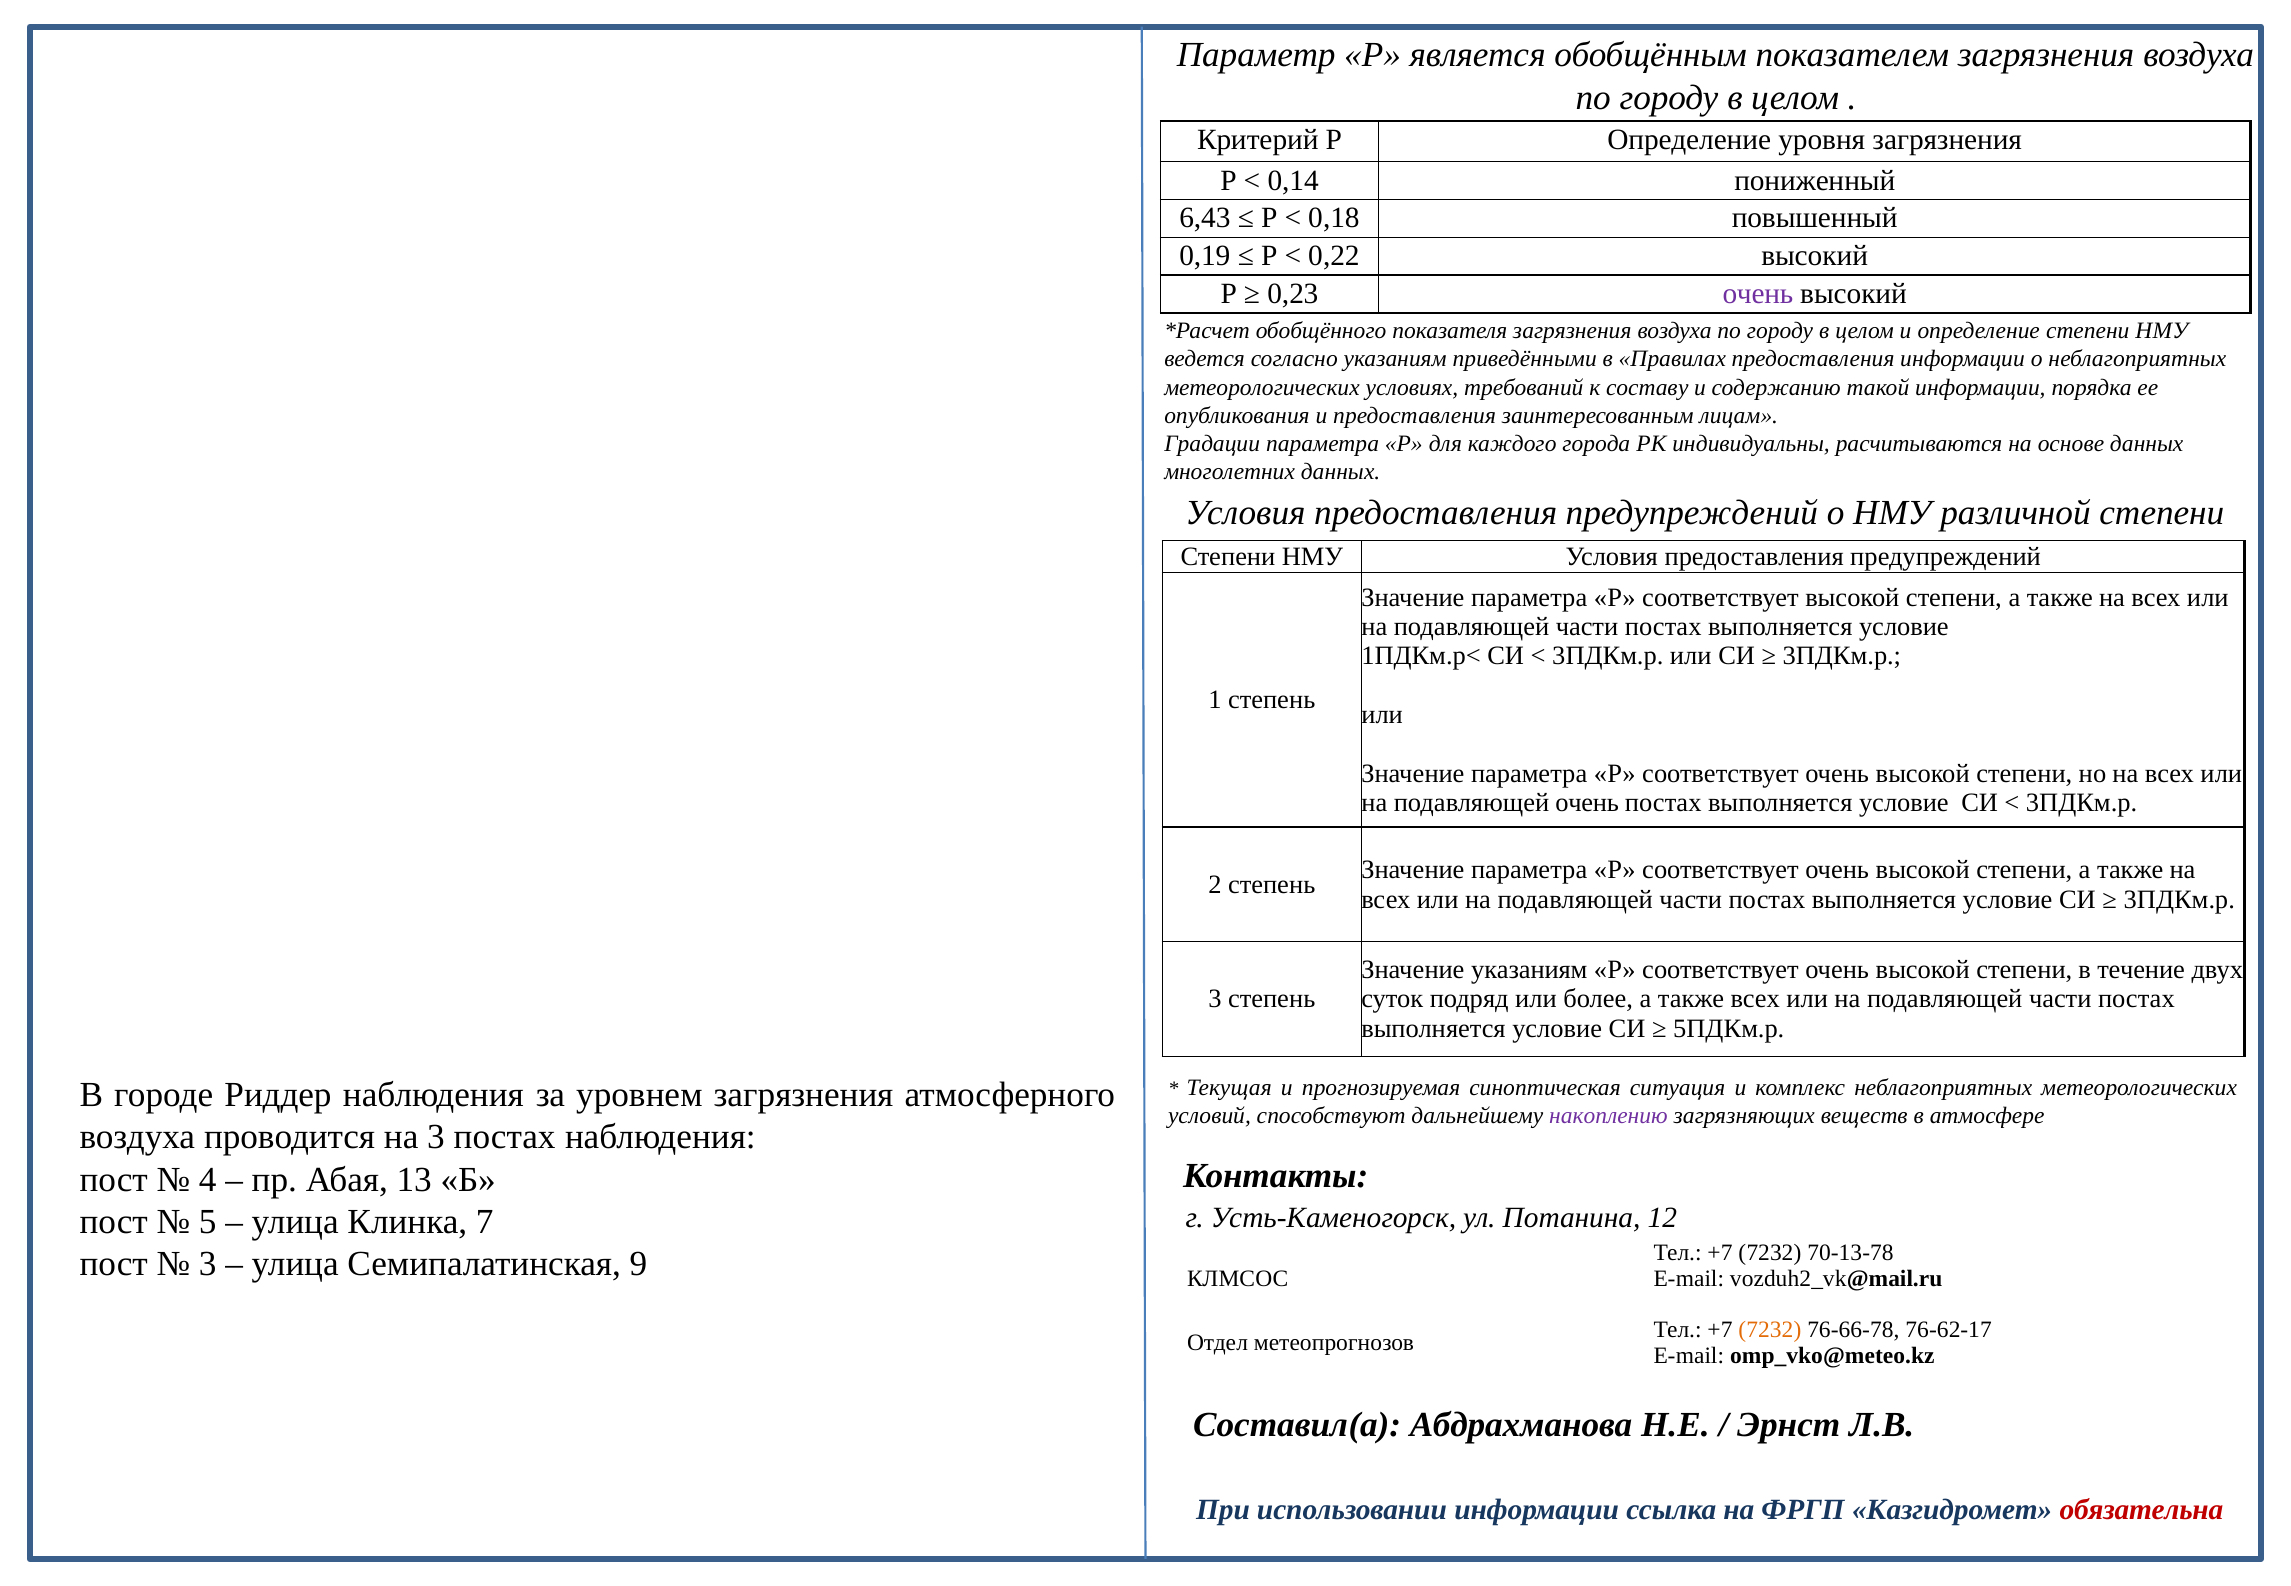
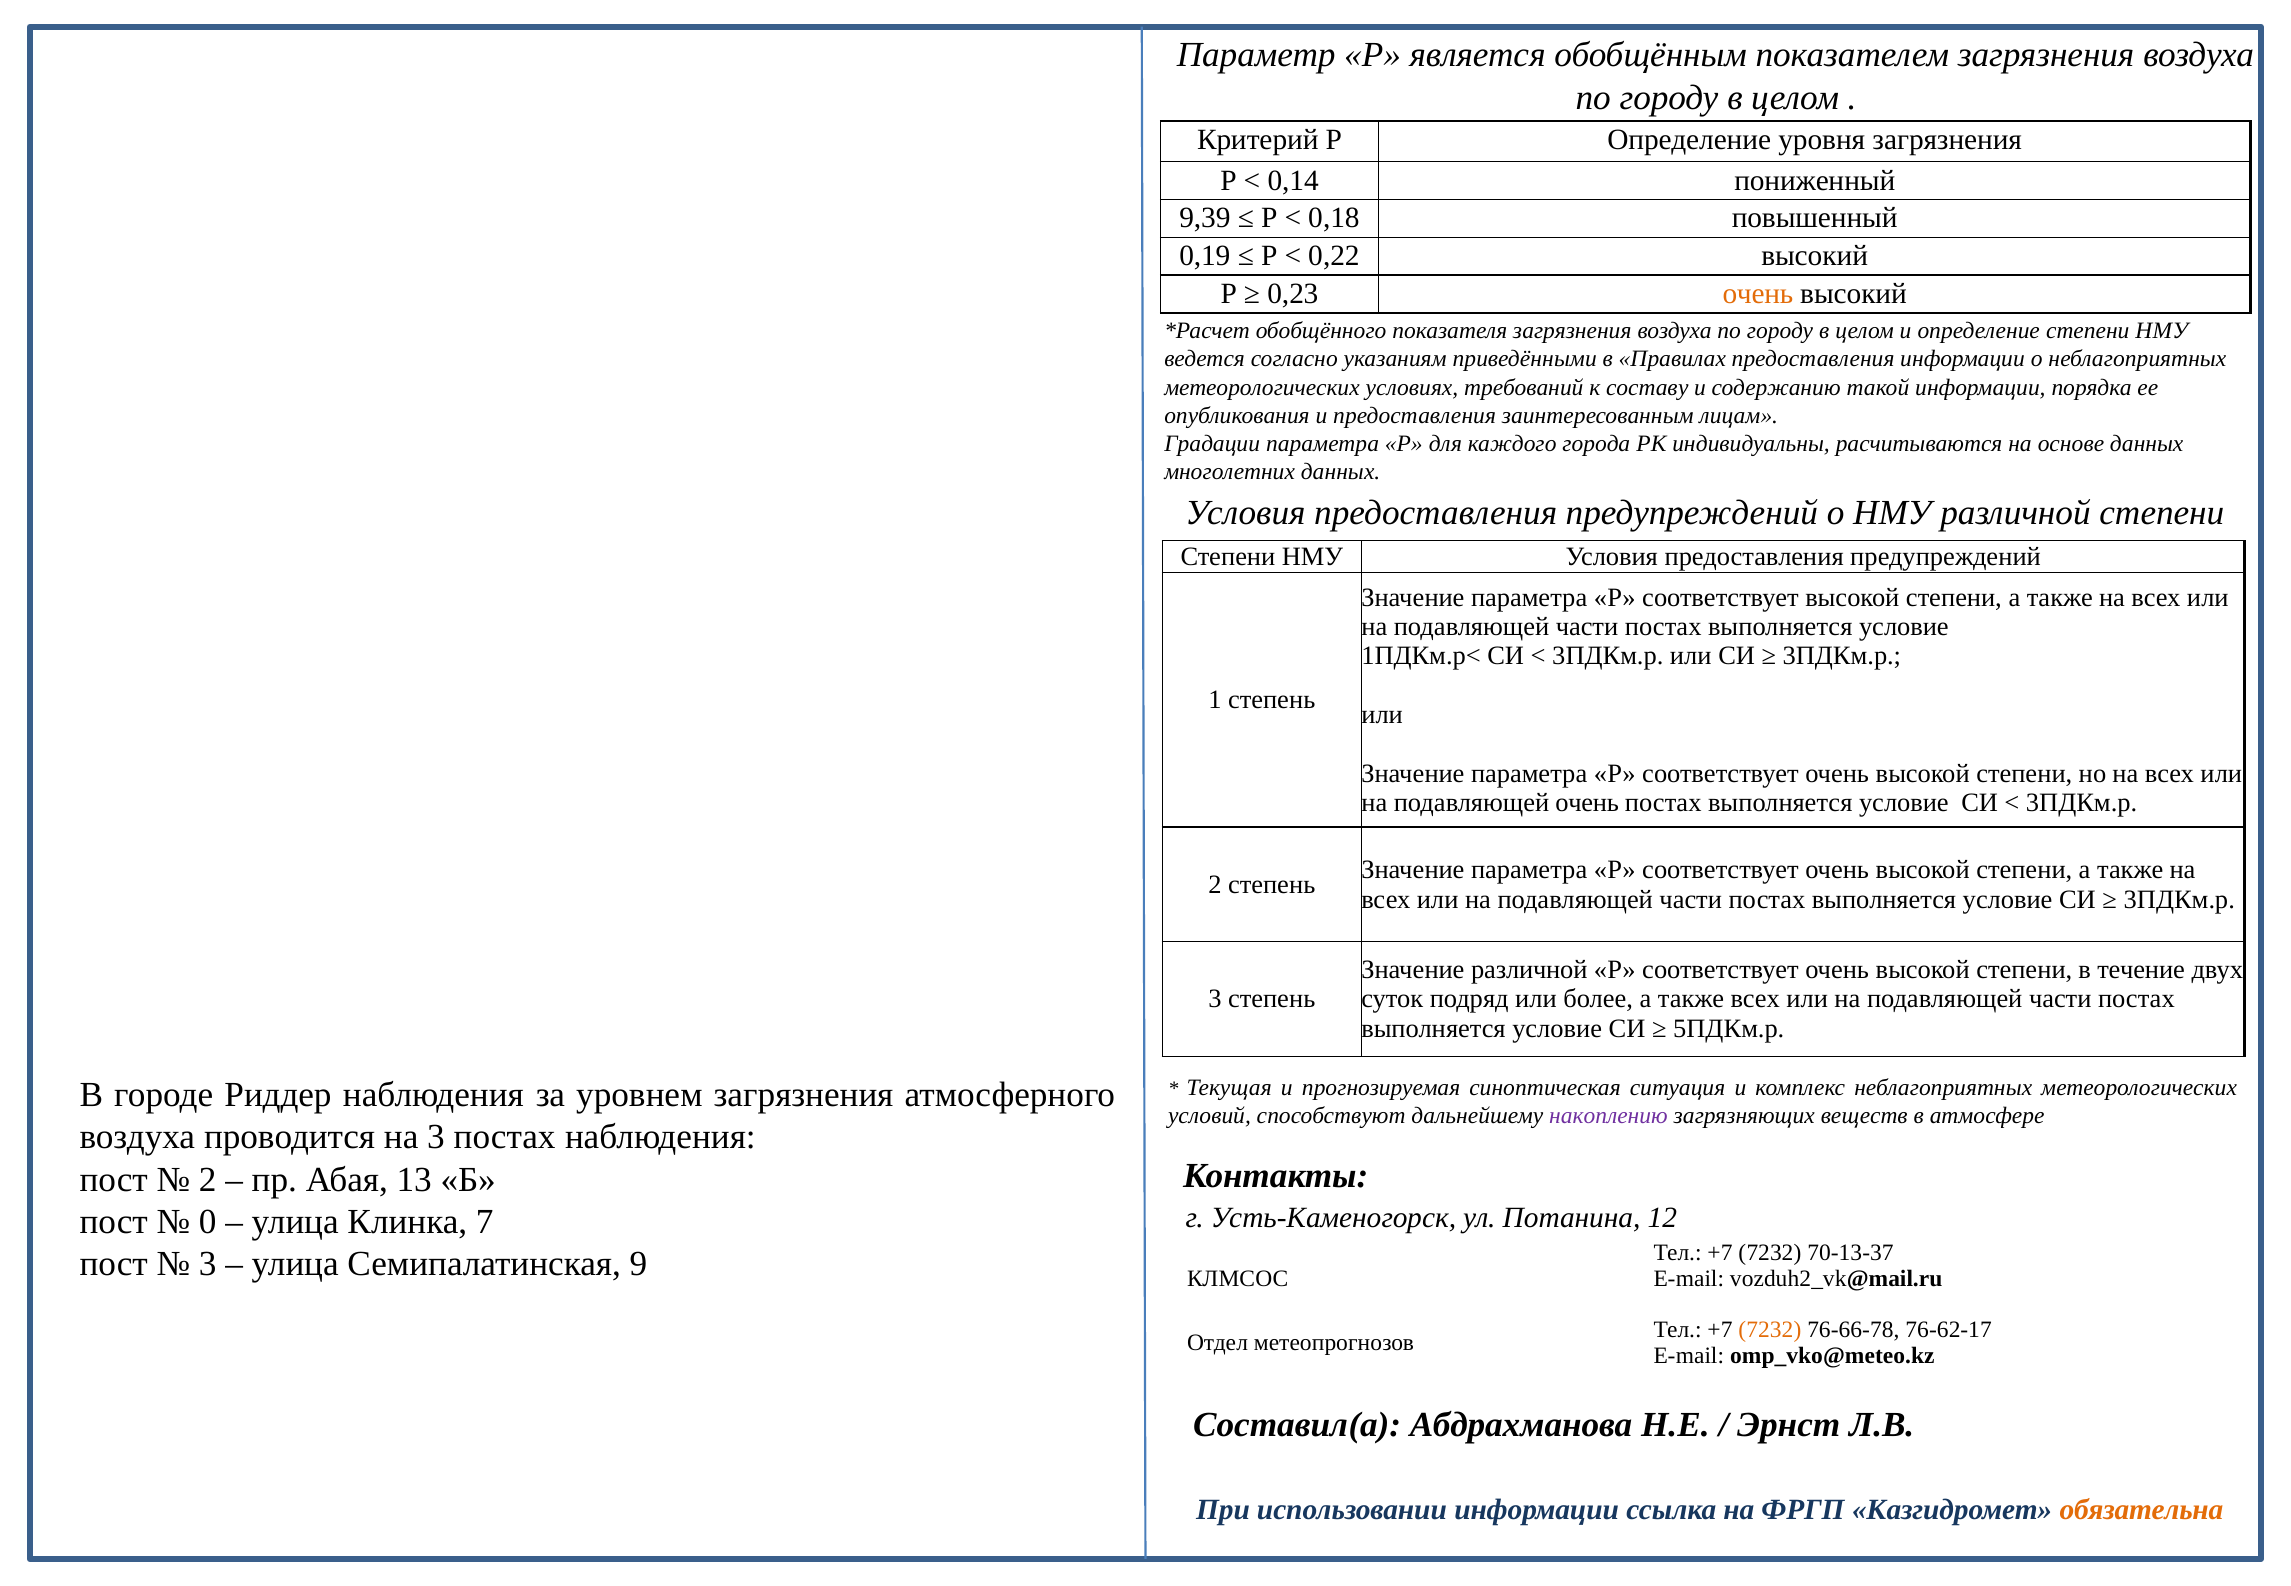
6,43: 6,43 -> 9,39 (1205, 218)
очень colour: purple -> orange (1758, 294)
Значение указаниям: указаниям -> различной (1529, 970)
4: 4 -> 2 (208, 1179)
5: 5 -> 0 (208, 1222)
70-13-78: 70-13-78 -> 70-13-37 (1850, 1252)
обязательна colour: red -> orange (2141, 1510)
